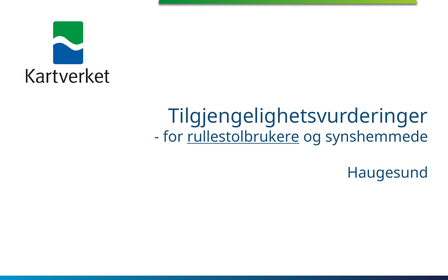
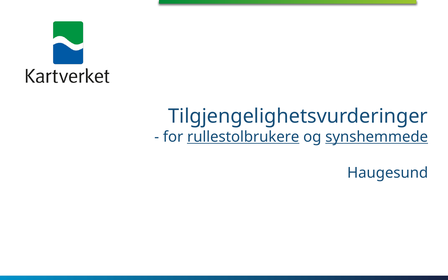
synshemmede underline: none -> present (377, 137)
